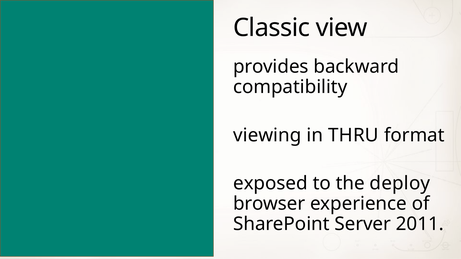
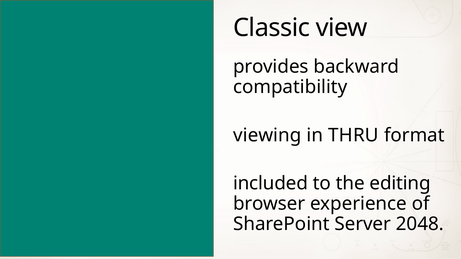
exposed: exposed -> included (271, 183)
deploy: deploy -> editing (400, 183)
2011: 2011 -> 2048 (420, 224)
